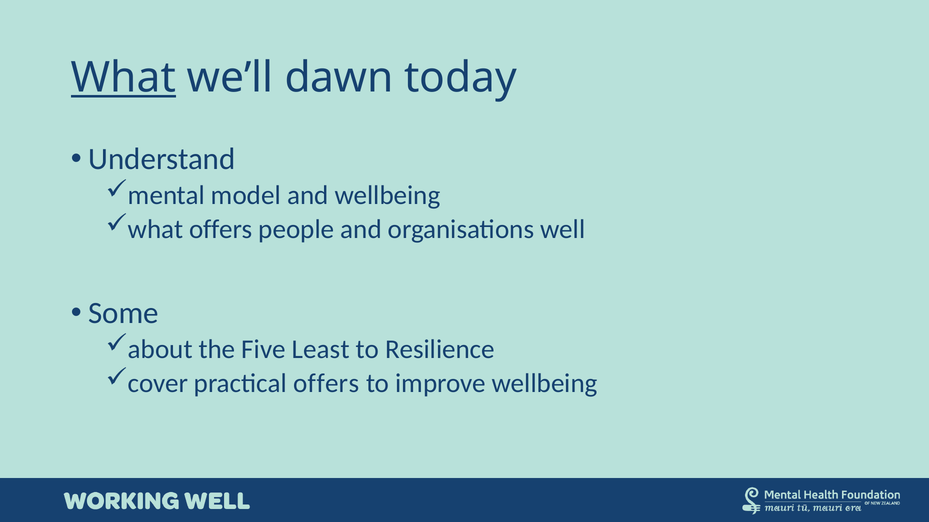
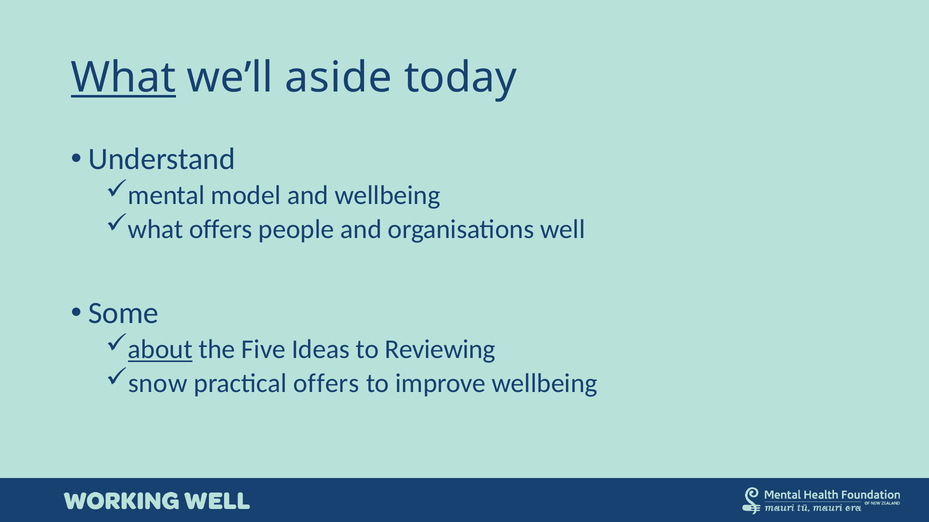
dawn: dawn -> aside (339, 78)
about underline: none -> present (160, 350)
Least: Least -> Ideas (321, 350)
Resilience: Resilience -> Reviewing (440, 350)
cover: cover -> snow (158, 384)
